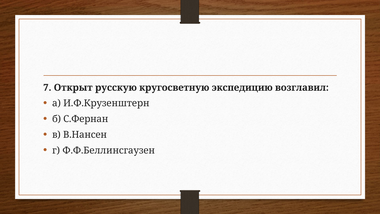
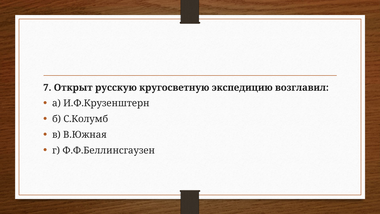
С.Фернан: С.Фернан -> С.Колумб (86, 119)
В.Нансен: В.Нансен -> В.Южная (85, 135)
